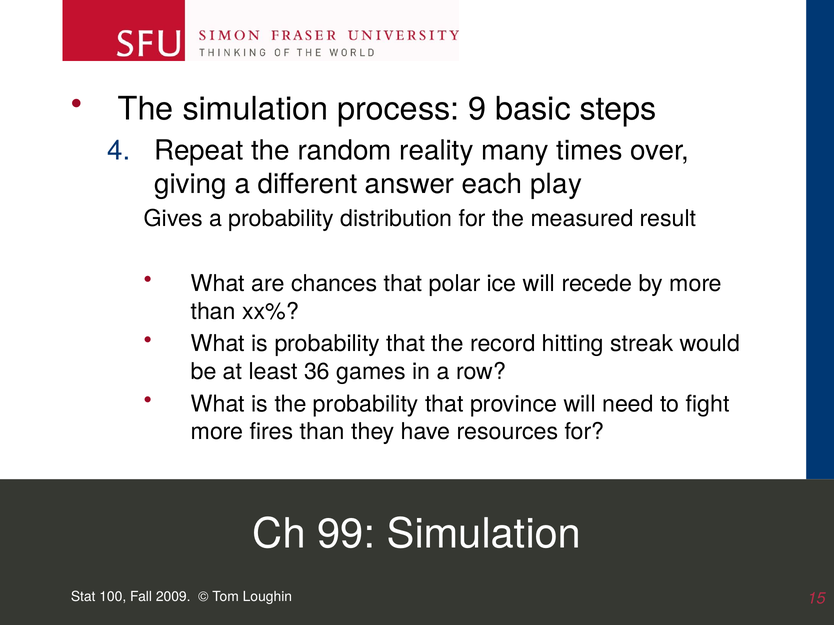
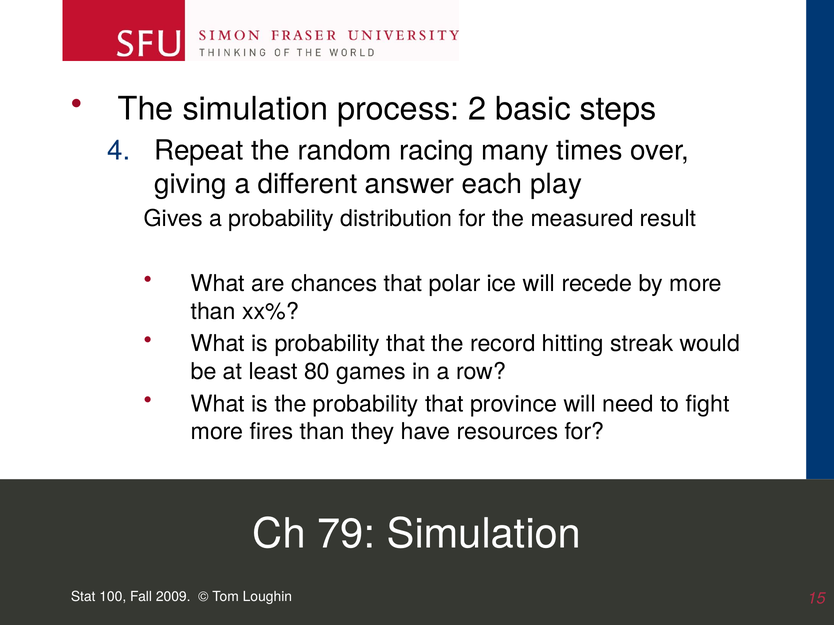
9: 9 -> 2 (477, 109)
reality: reality -> racing (437, 151)
36: 36 -> 80 (317, 372)
99: 99 -> 79 (346, 535)
